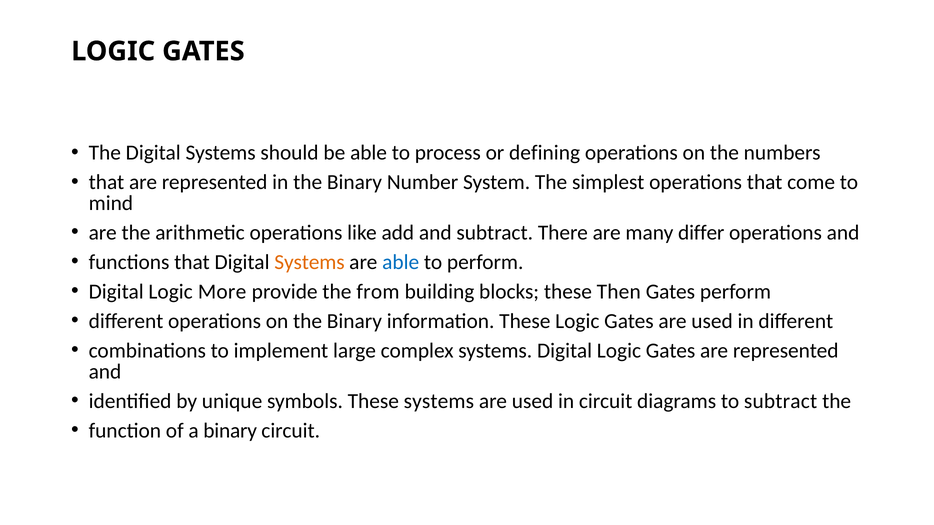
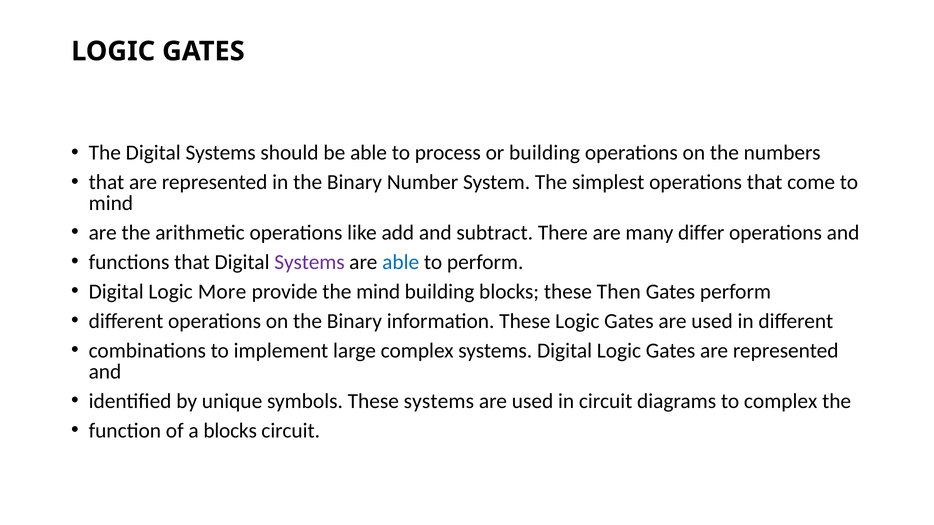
or defining: defining -> building (545, 153)
Systems colour: orange -> purple (309, 262)
the from: from -> mind (378, 292)
to subtract: subtract -> complex (781, 401)
a binary: binary -> blocks (230, 431)
